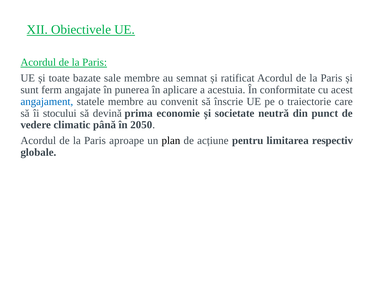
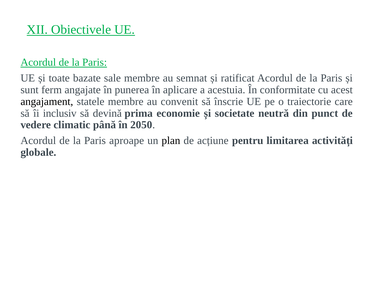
angajament colour: blue -> black (47, 102)
stocului: stocului -> inclusiv (60, 113)
respectiv: respectiv -> activități (333, 141)
